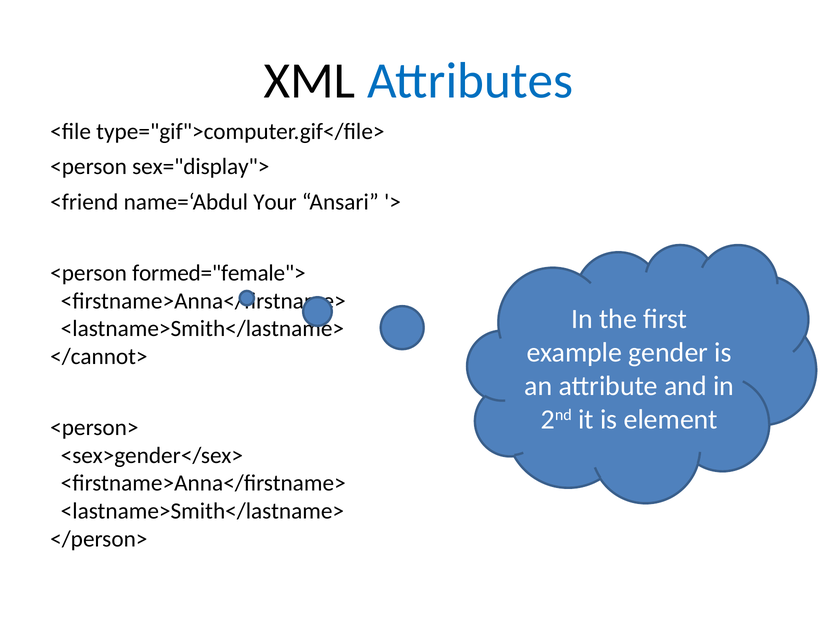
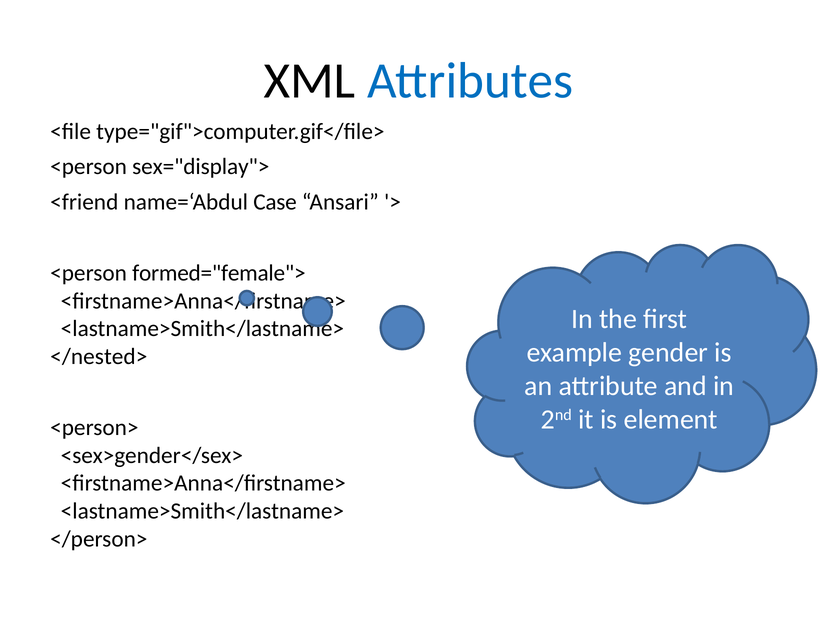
Your: Your -> Case (275, 202)
</cannot>: </cannot> -> </nested> (99, 357)
